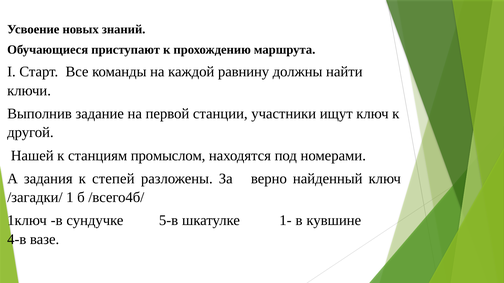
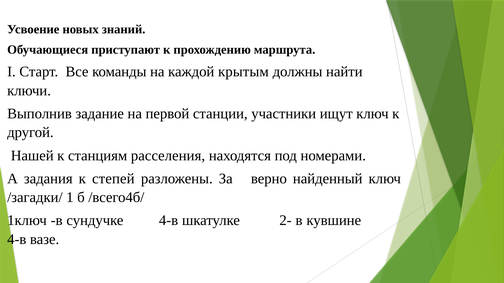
равнину: равнину -> крытым (243, 72)
промыслом: промыслом -> расселения (168, 156)
сундучке 5-в: 5-в -> 4-в (169, 221)
1-: 1- -> 2- (285, 221)
